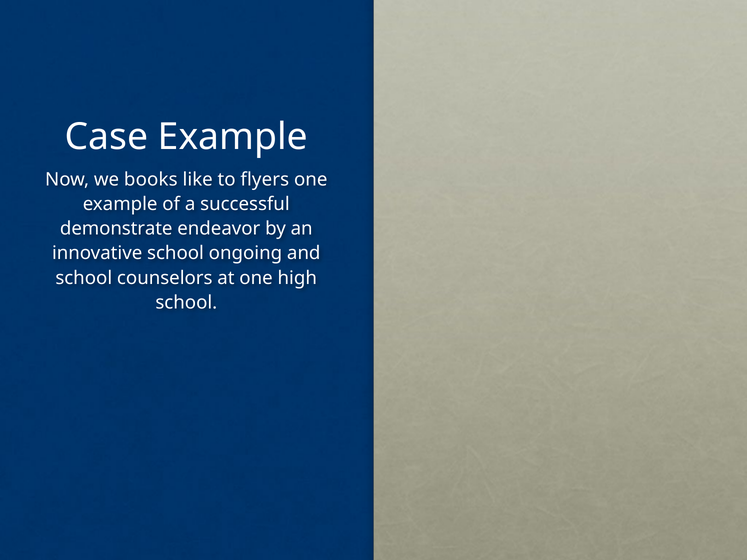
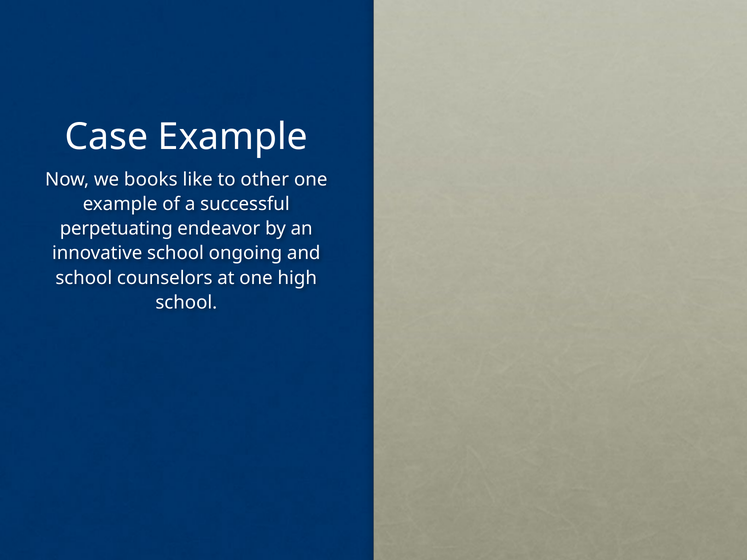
flyers: flyers -> other (265, 179)
demonstrate: demonstrate -> perpetuating (116, 229)
